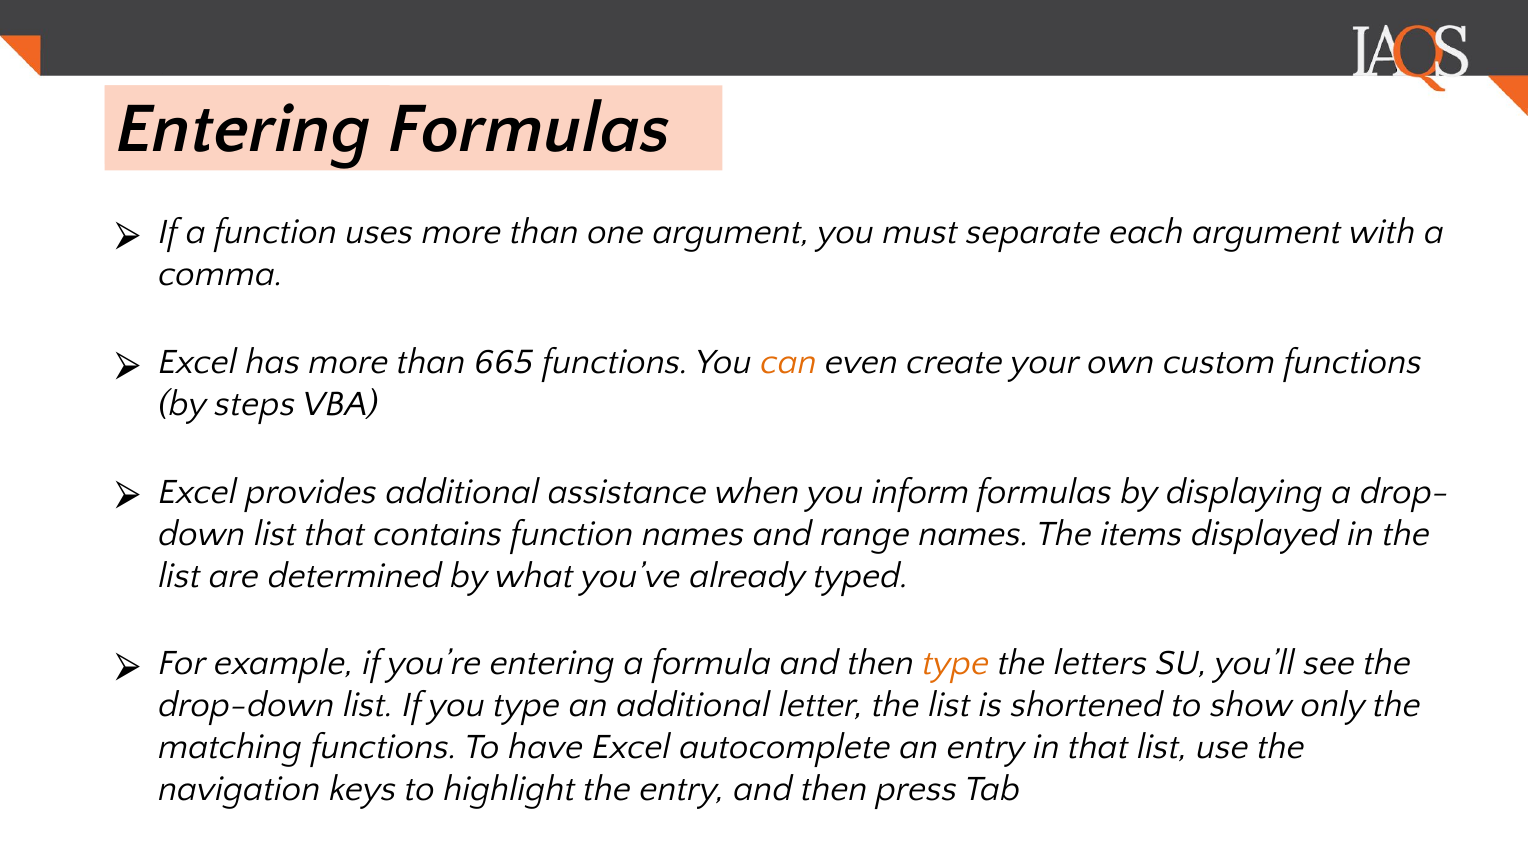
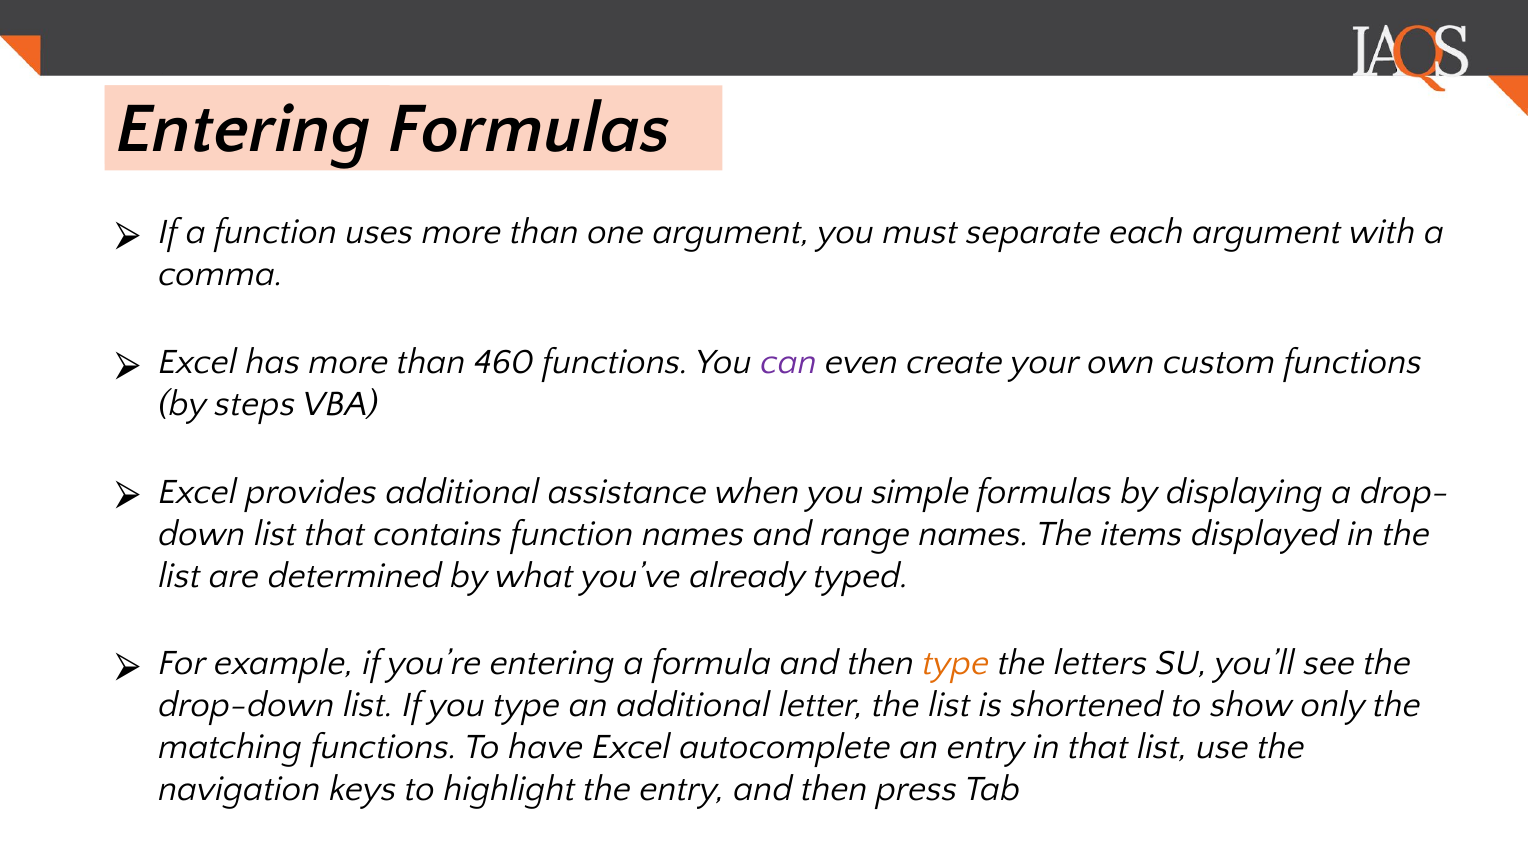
665: 665 -> 460 (504, 362)
can colour: orange -> purple (789, 362)
inform: inform -> simple (921, 492)
